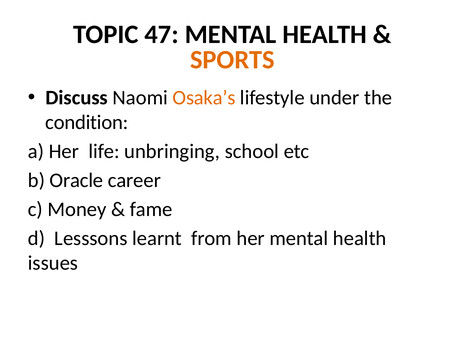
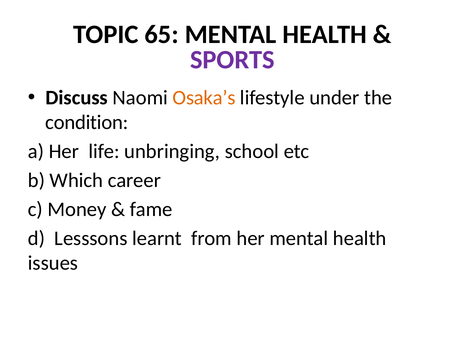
47: 47 -> 65 (162, 34)
SPORTS colour: orange -> purple (232, 60)
Oracle: Oracle -> Which (76, 180)
